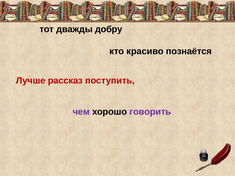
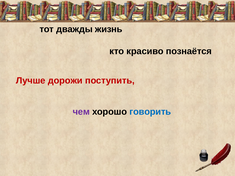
добру: добру -> жизнь (109, 29)
рассказ: рассказ -> дорожи (65, 81)
говорить colour: purple -> blue (150, 112)
